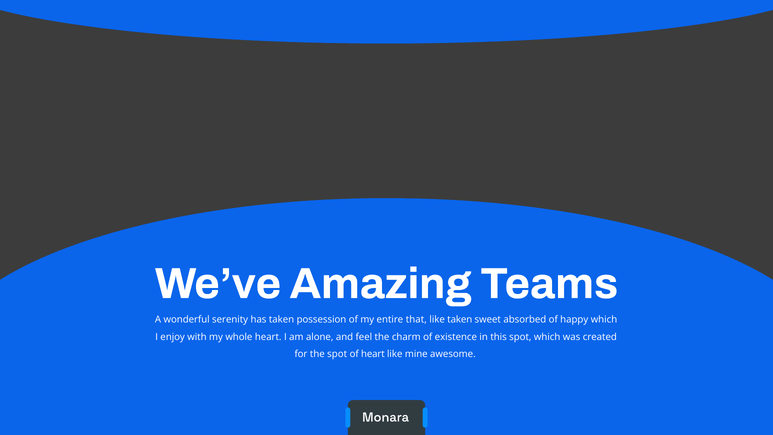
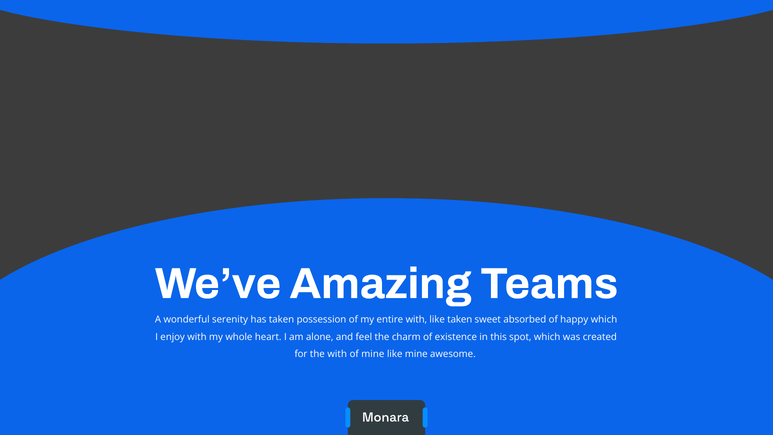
entire that: that -> with (416, 319)
the spot: spot -> with (337, 354)
of heart: heart -> mine (373, 354)
